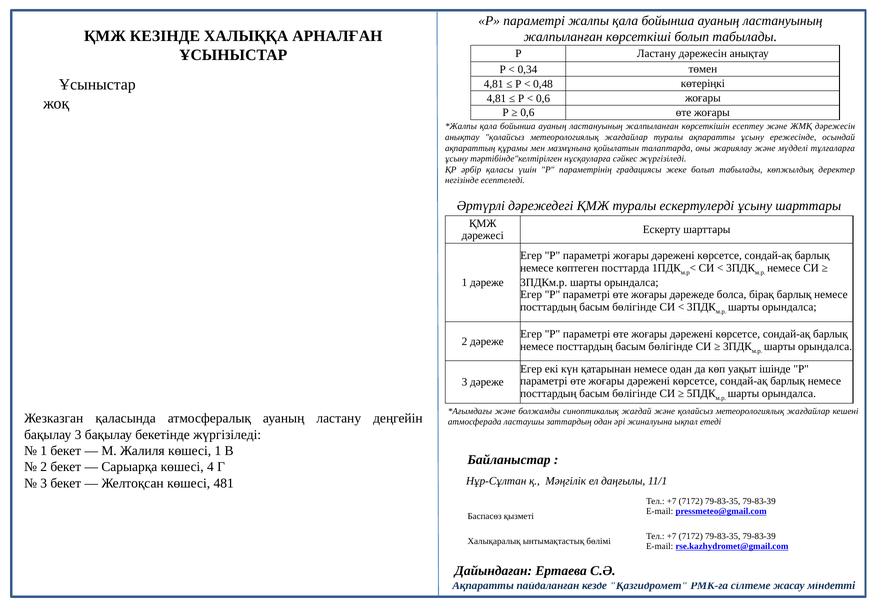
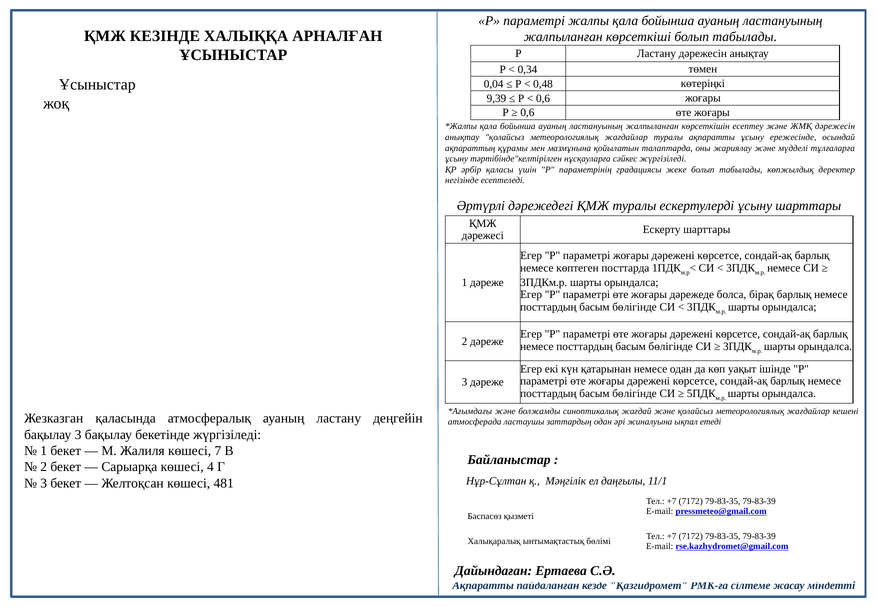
4,81: 4,81 -> 0,04 (494, 84)
4,81: 4,81 -> 9,39 (496, 98)
көшесі 1: 1 -> 7 (218, 451)
